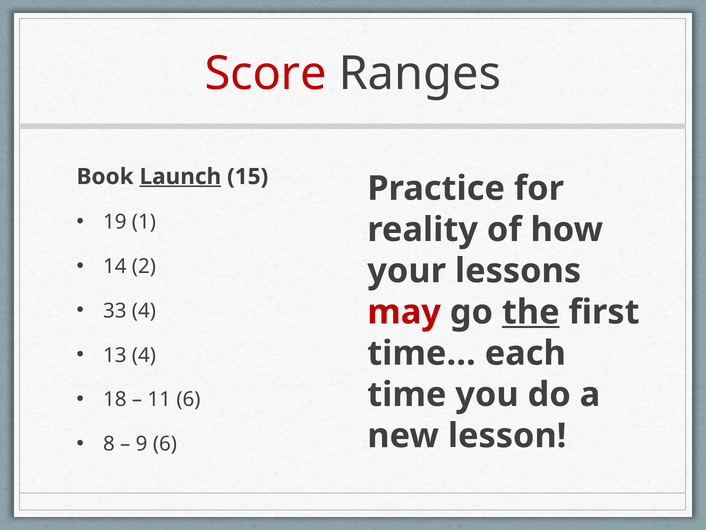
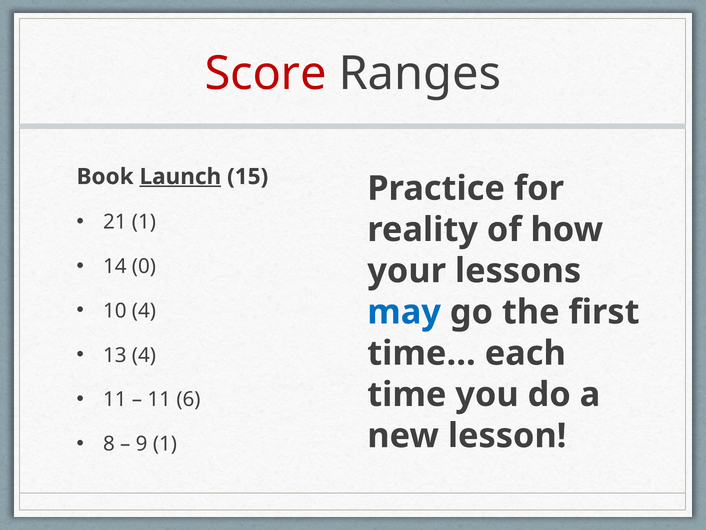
19: 19 -> 21 (115, 222)
2: 2 -> 0 (144, 266)
33: 33 -> 10 (115, 311)
may colour: red -> blue (404, 312)
the underline: present -> none (531, 312)
18: 18 -> 11 (115, 399)
9 6: 6 -> 1 (165, 444)
